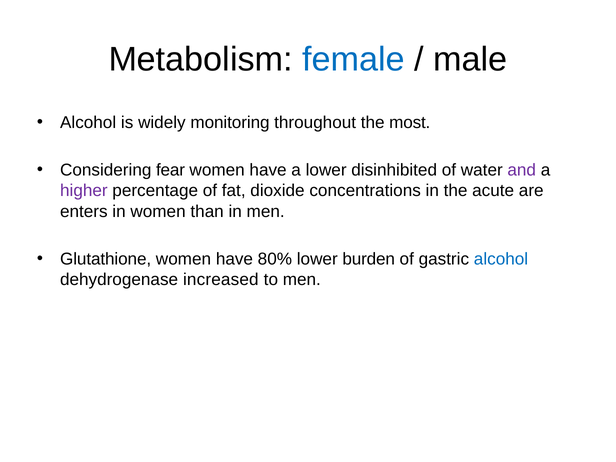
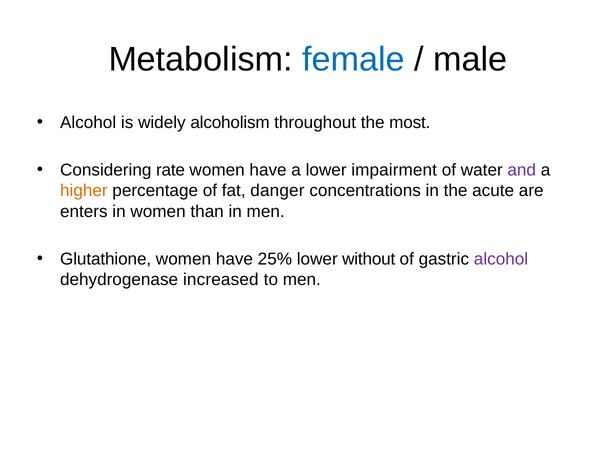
monitoring: monitoring -> alcoholism (230, 122)
fear: fear -> rate (171, 170)
disinhibited: disinhibited -> impairment (394, 170)
higher colour: purple -> orange (84, 191)
dioxide: dioxide -> danger (277, 191)
80%: 80% -> 25% (275, 259)
burden: burden -> without (369, 259)
alcohol colour: blue -> purple (501, 259)
